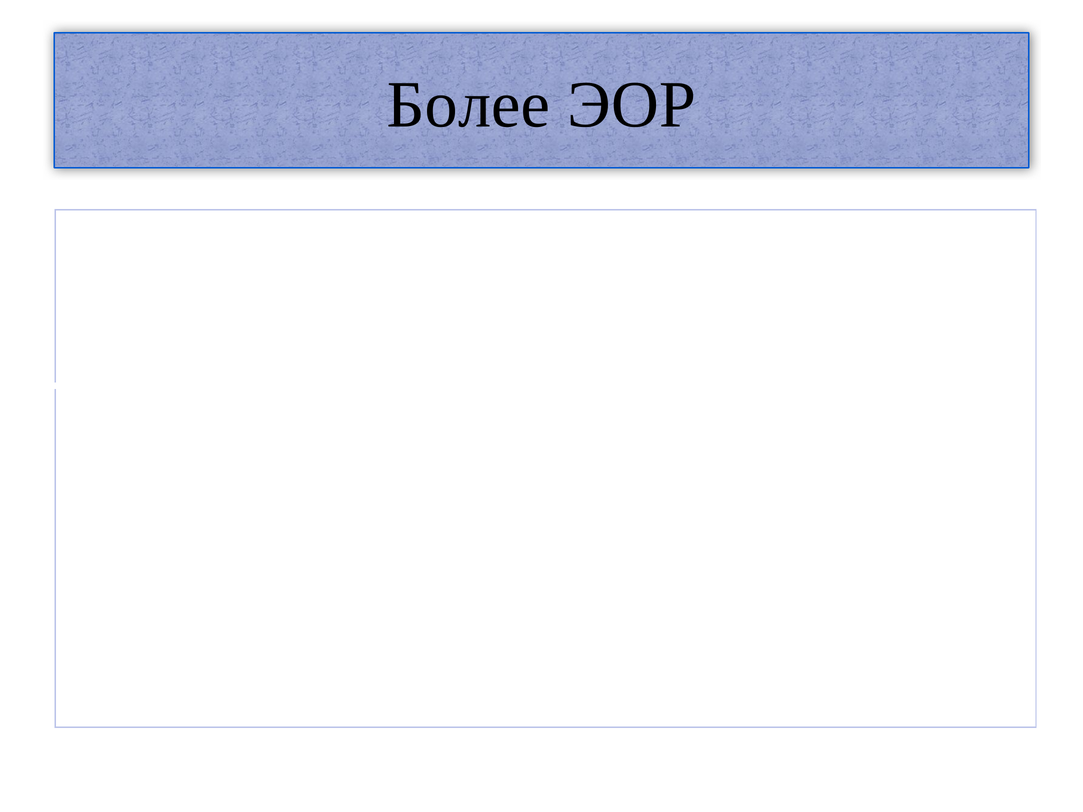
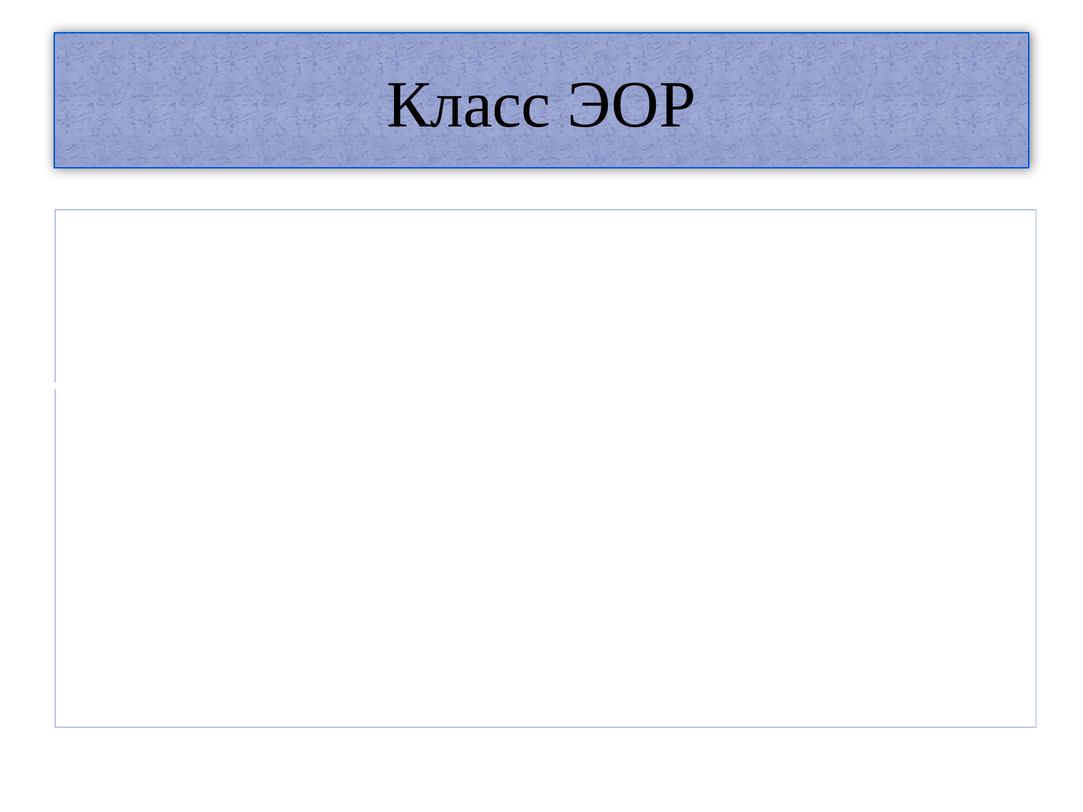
Более: Более -> Класс (469, 105)
